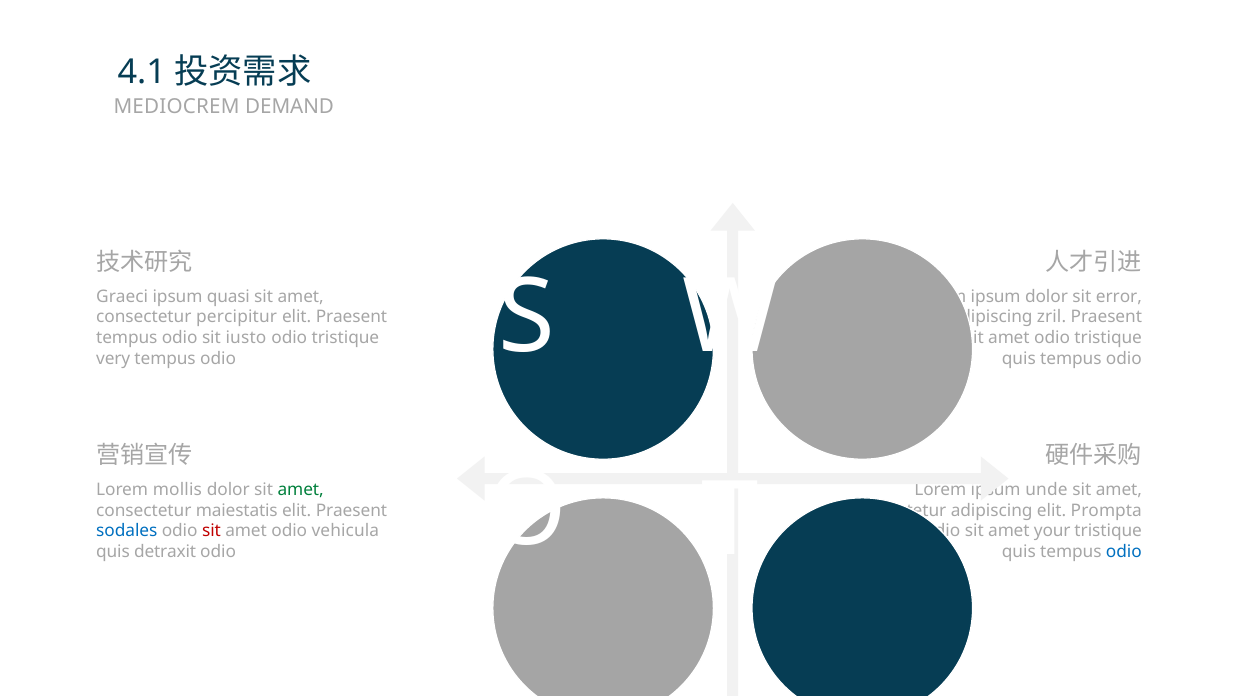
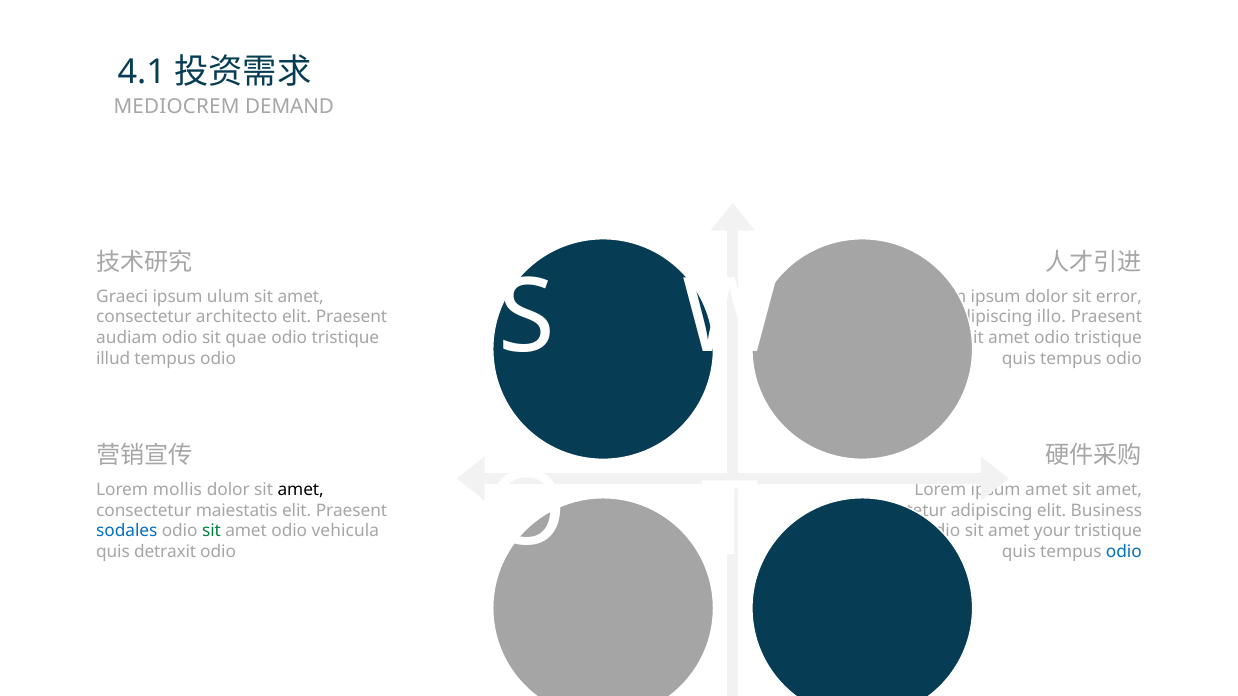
quasi: quasi -> ulum (228, 297)
percipitur: percipitur -> architecto (237, 317)
zril: zril -> illo (1052, 317)
tempus: tempus -> audiam (127, 338)
iusto: iusto -> quae (246, 338)
very: very -> illud (113, 358)
amet colour: green -> black (301, 490)
unde: unde -> amet (1046, 490)
Prompta: Prompta -> Business (1106, 511)
sit colour: red -> green (212, 531)
